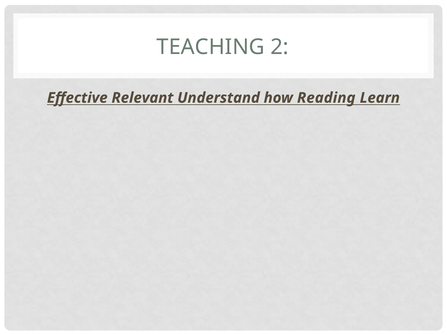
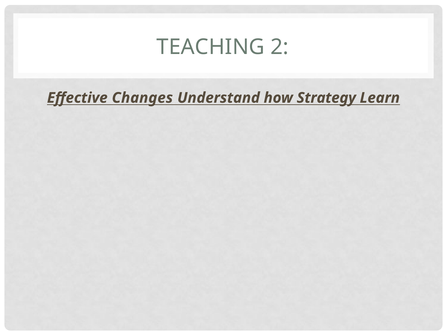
Relevant: Relevant -> Changes (142, 98)
Reading: Reading -> Strategy (326, 98)
